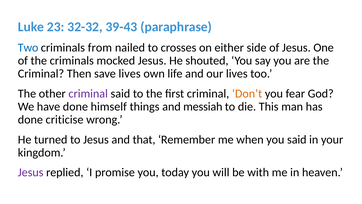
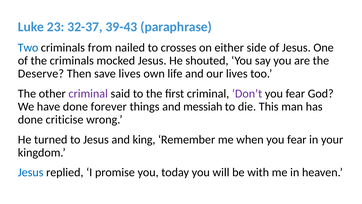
32-32: 32-32 -> 32-37 (85, 27)
Criminal: Criminal -> Deserve (41, 74)
Don’t colour: orange -> purple (247, 93)
himself: himself -> forever (109, 106)
that: that -> king (144, 139)
when you said: said -> fear (297, 139)
Jesus colour: purple -> blue (31, 172)
